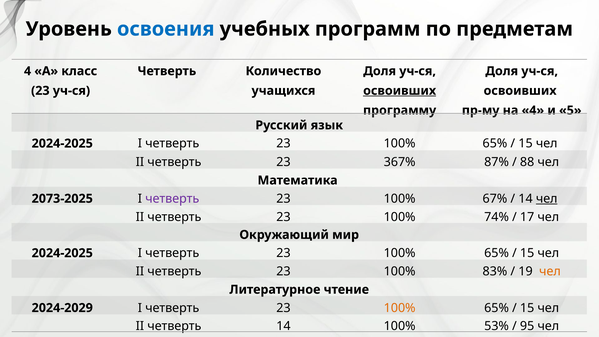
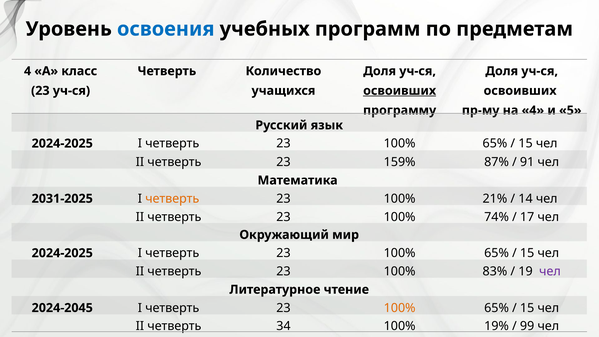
367%: 367% -> 159% (400, 162)
88: 88 -> 91 (527, 162)
2073-2025: 2073-2025 -> 2031-2025 (62, 199)
четверть colour: purple -> orange (172, 199)
67%: 67% -> 21% (495, 199)
чел underline: present -> none (547, 199)
чел colour: orange -> purple (550, 271)
2024-2029: 2024-2029 -> 2024-2045 (62, 308)
четверть 14: 14 -> 34 (283, 326)
53%: 53% -> 19% (497, 326)
95: 95 -> 99 (527, 326)
